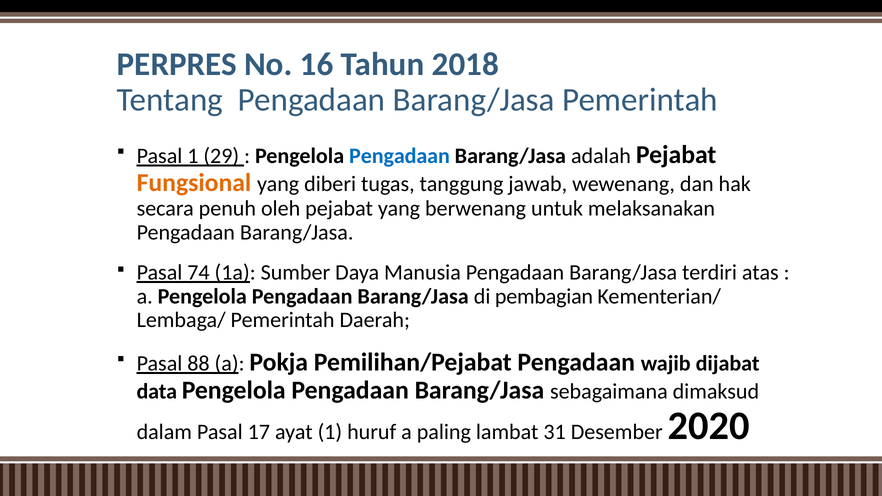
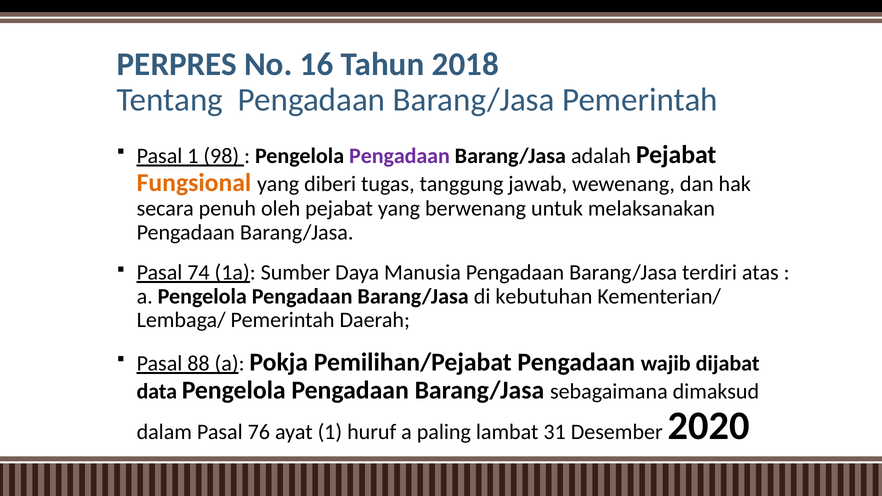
29: 29 -> 98 (221, 156)
Pengadaan colour: blue -> purple (399, 156)
pembagian: pembagian -> kebutuhan (544, 297)
17: 17 -> 76 (259, 432)
